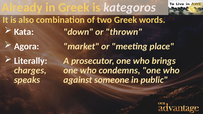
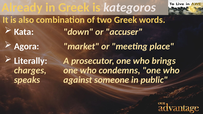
thrown: thrown -> accuser (124, 32)
